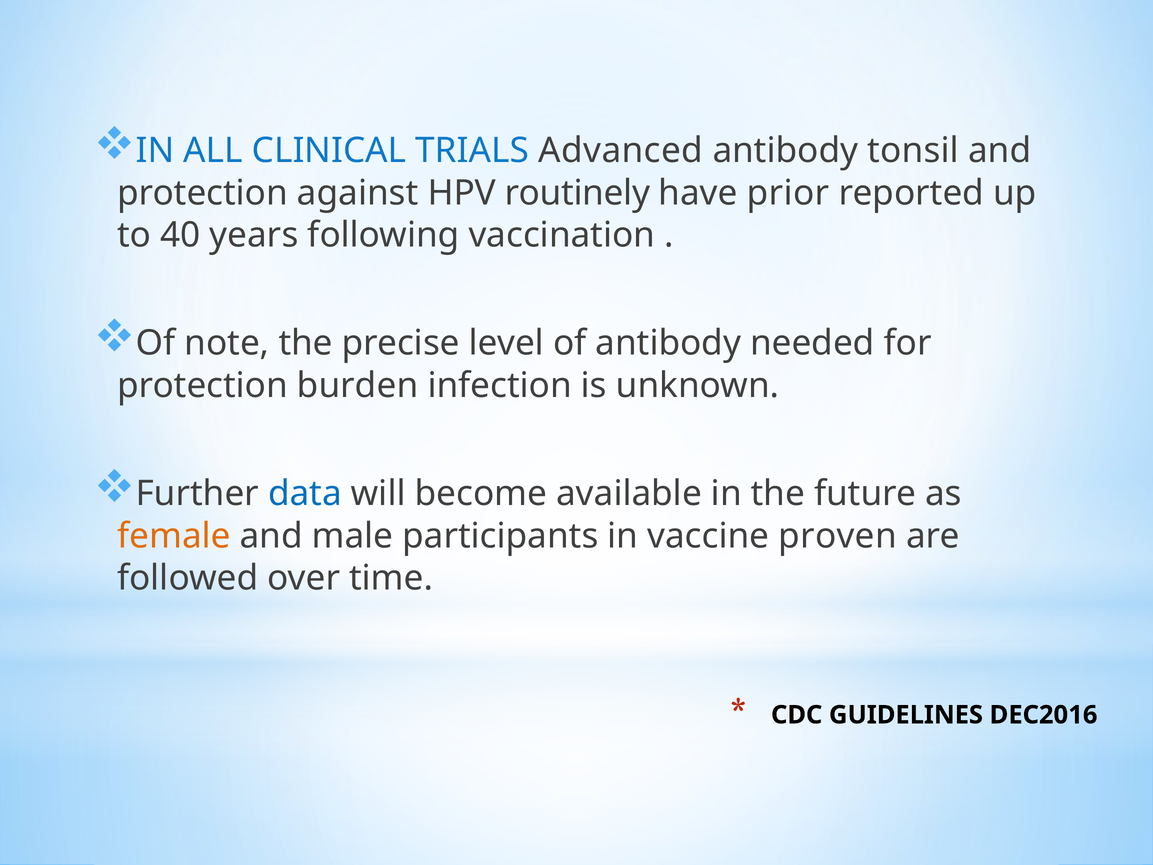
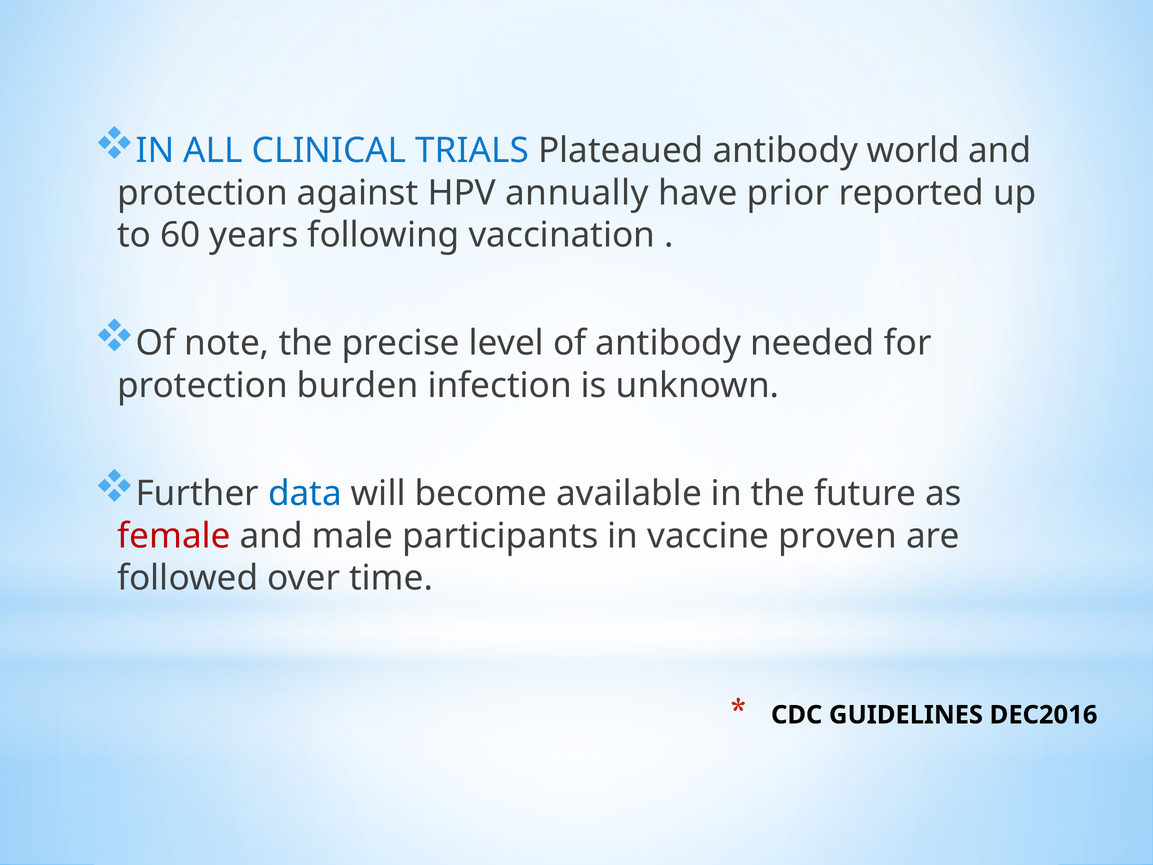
Advanced: Advanced -> Plateaued (621, 151)
tonsil: tonsil -> world (913, 151)
routinely: routinely -> annually (577, 193)
40: 40 -> 60 (180, 235)
female colour: orange -> red (174, 536)
